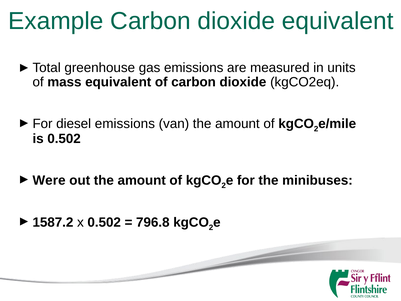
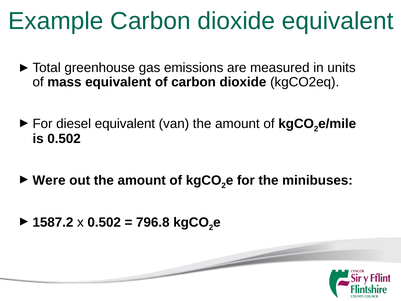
diesel emissions: emissions -> equivalent (125, 124)
